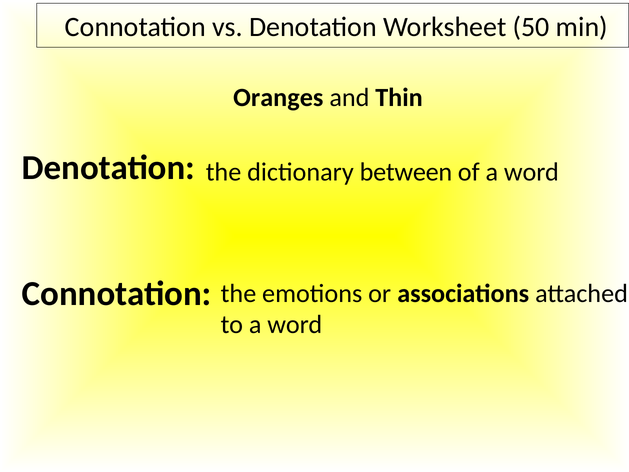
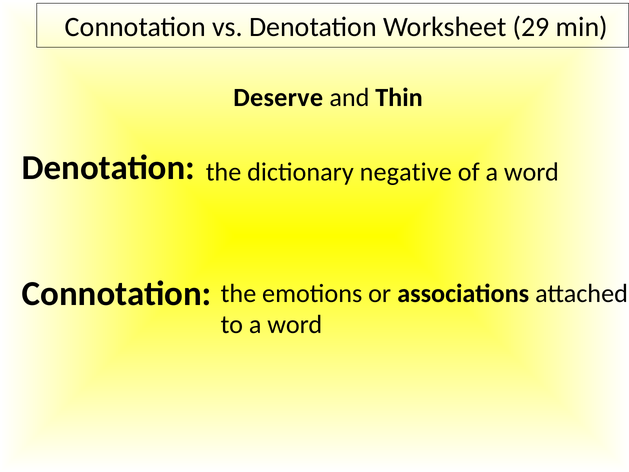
50: 50 -> 29 (531, 27)
Oranges: Oranges -> Deserve (278, 97)
between: between -> negative (406, 172)
